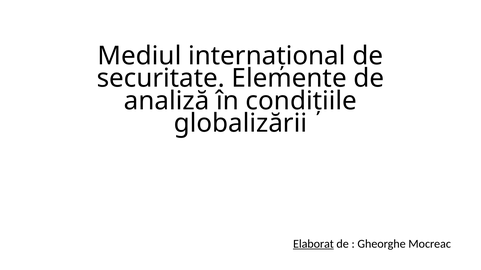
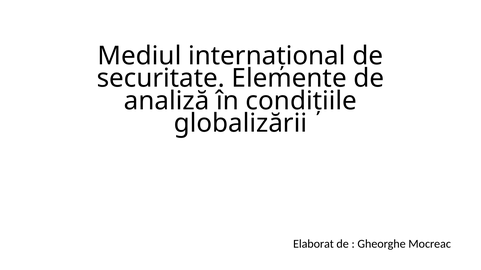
Elaborat underline: present -> none (313, 244)
